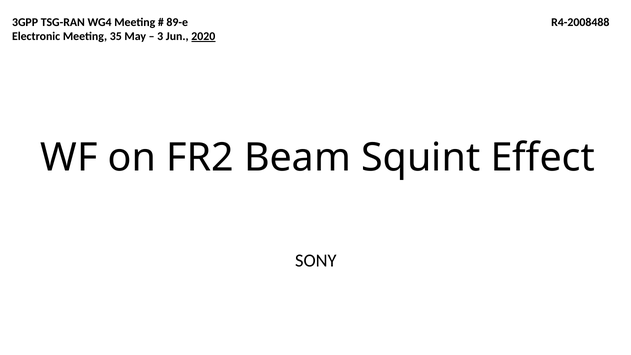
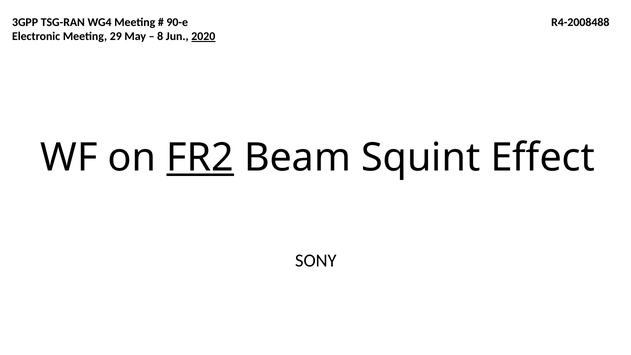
89-e: 89-e -> 90-e (177, 22)
35: 35 -> 29 (116, 36)
3: 3 -> 8 (160, 36)
FR2 underline: none -> present (200, 158)
